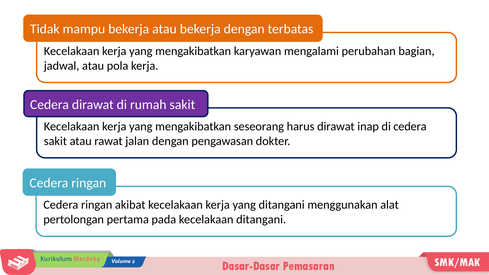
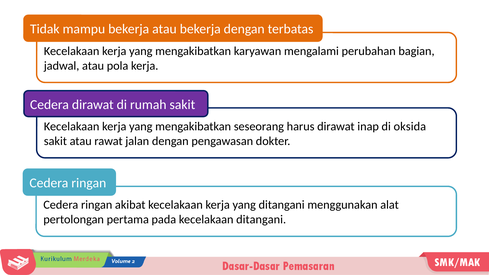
di cedera: cedera -> oksida (410, 126)
